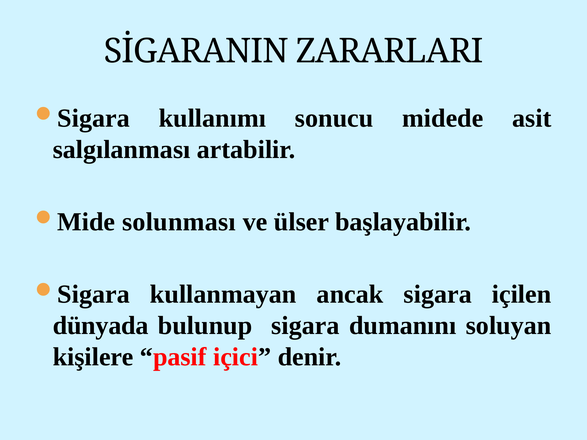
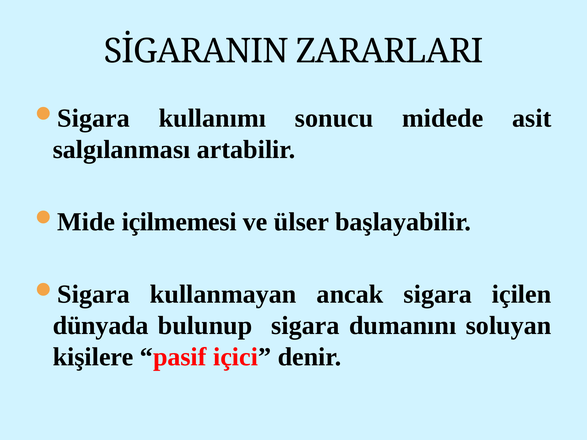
solunması: solunması -> içilmemesi (179, 222)
